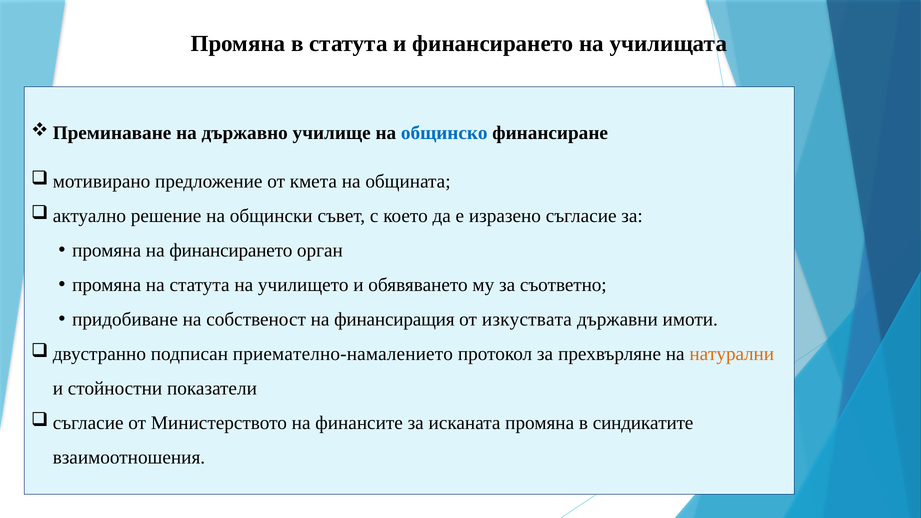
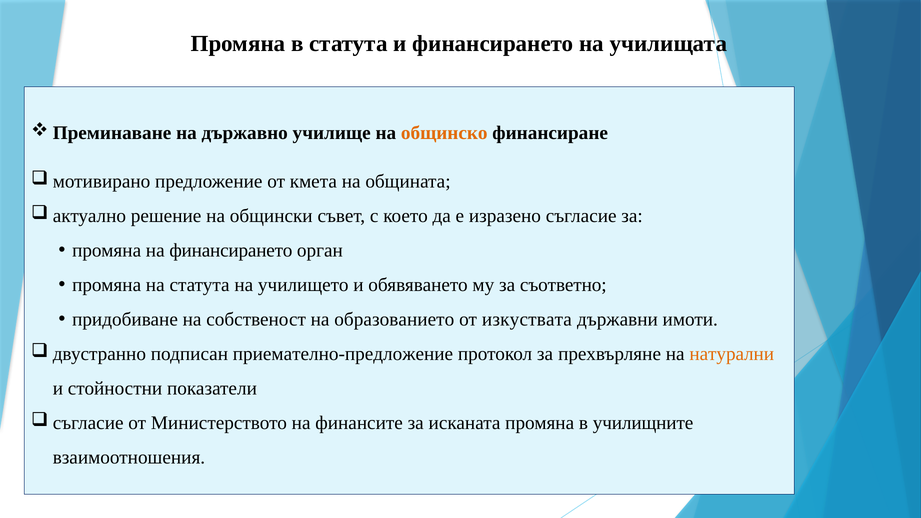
общинско colour: blue -> orange (444, 133)
финансиращия: финансиращия -> образованието (394, 319)
приемателно-намалението: приемателно-намалението -> приемателно-предложение (343, 354)
синдикатите: синдикатите -> училищните (643, 423)
